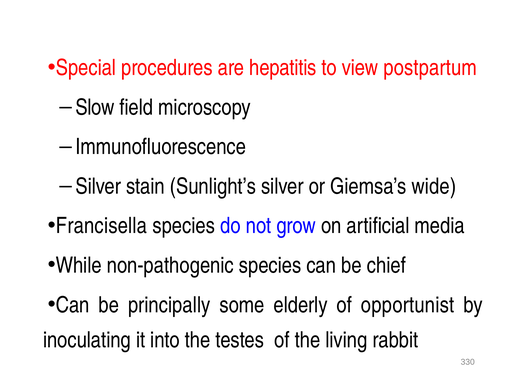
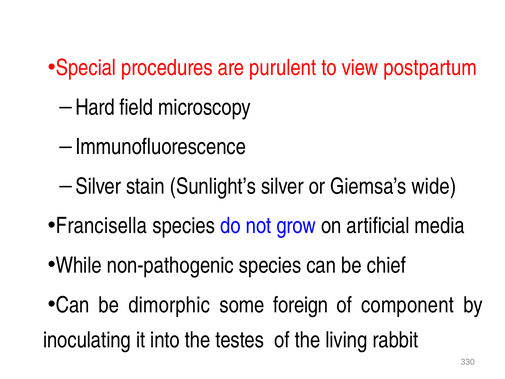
hepatitis: hepatitis -> purulent (283, 68)
Slow: Slow -> Hard (95, 107)
principally: principally -> dimorphic (169, 305)
elderly: elderly -> foreign (301, 305)
opportunist: opportunist -> component (408, 305)
